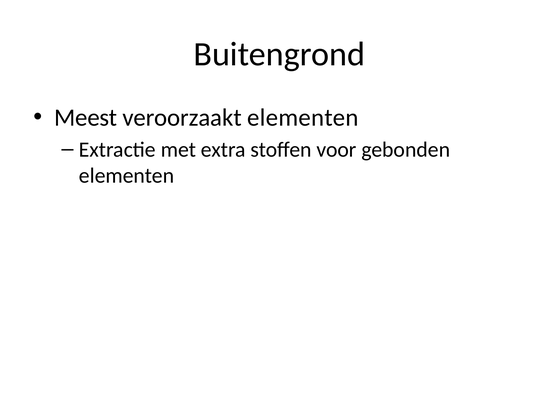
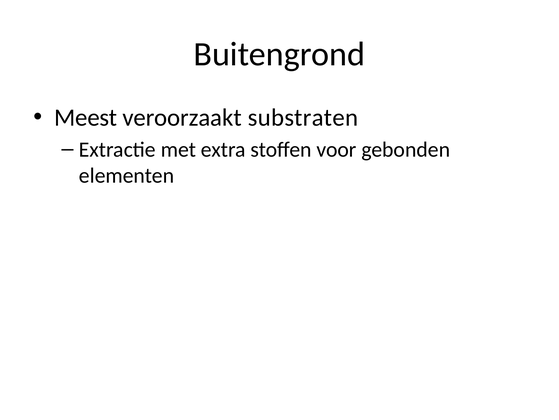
veroorzaakt elementen: elementen -> substraten (303, 117)
